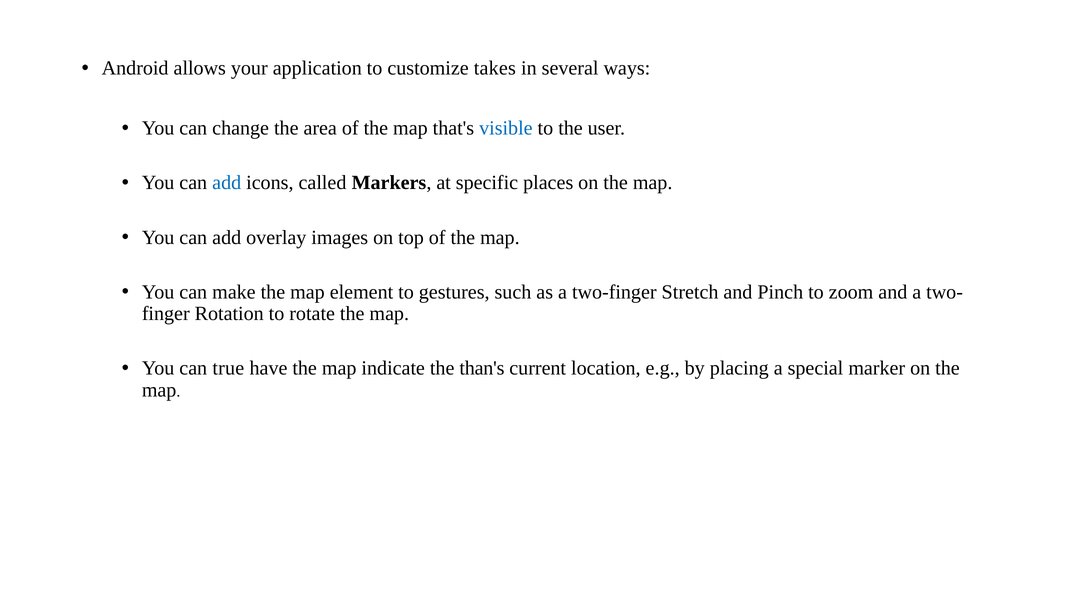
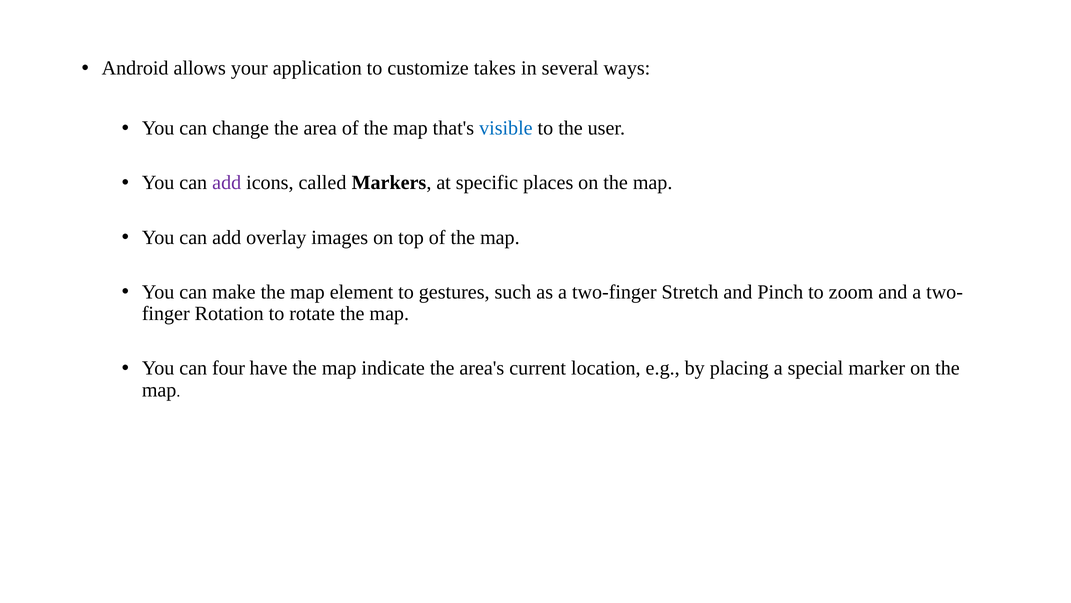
add colour: blue -> purple (227, 183)
true: true -> four (229, 368)
than's: than's -> area's (482, 368)
